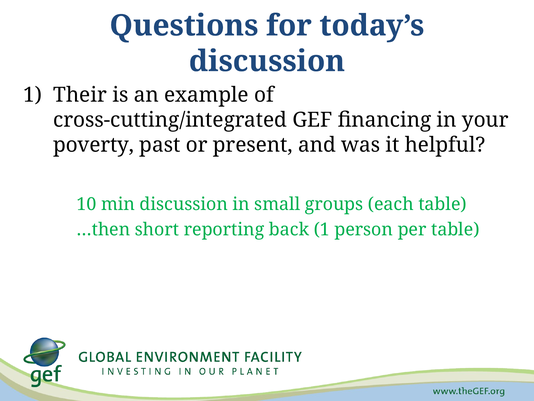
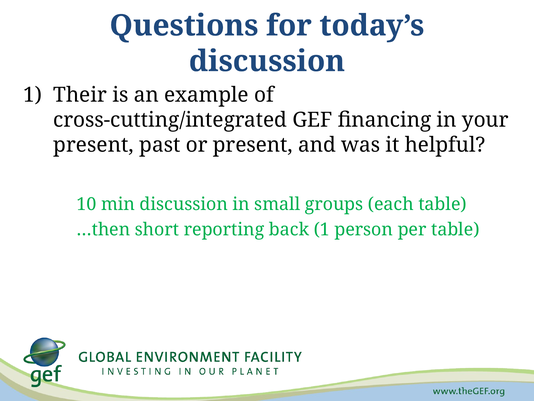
poverty: poverty -> present (94, 145)
